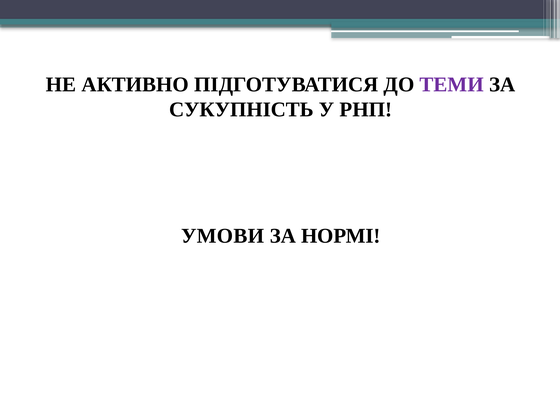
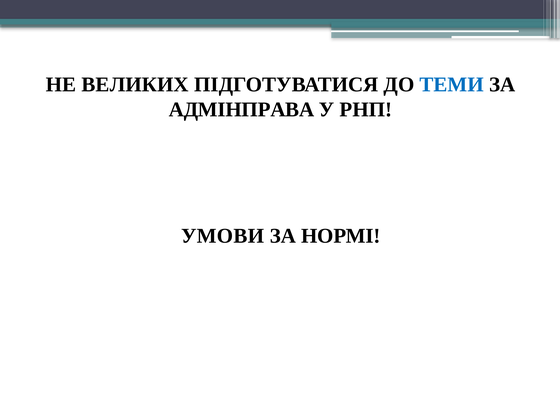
АКТИВНО: АКТИВНО -> ВЕЛИКИХ (135, 84)
ТЕМИ colour: purple -> blue (452, 84)
СУКУПНІСТЬ: СУКУПНІСТЬ -> АДМІНПРАВА (242, 110)
